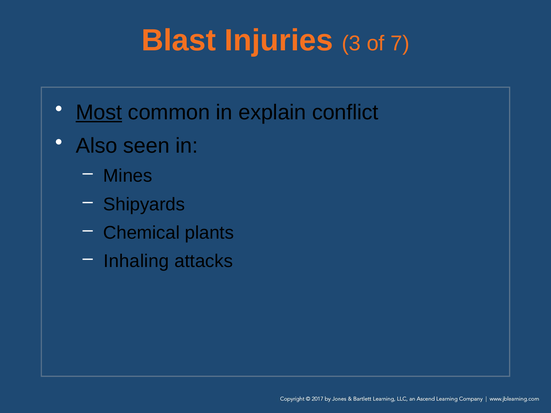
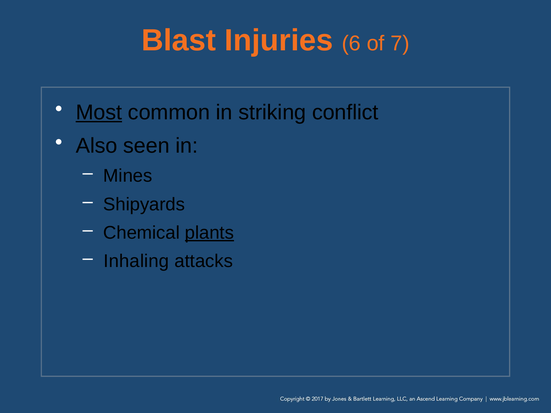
3: 3 -> 6 (351, 44)
explain: explain -> striking (272, 113)
plants underline: none -> present (209, 233)
